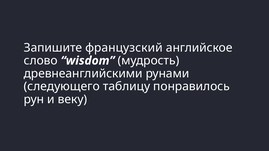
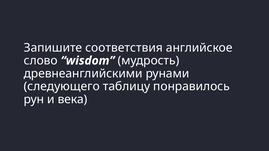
французский: французский -> соответствия (124, 48)
веку: веку -> века (72, 100)
